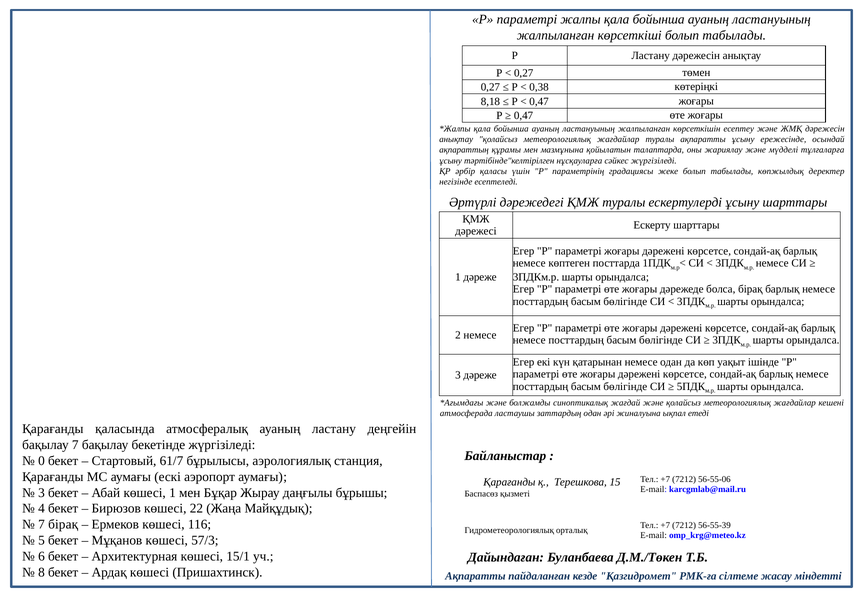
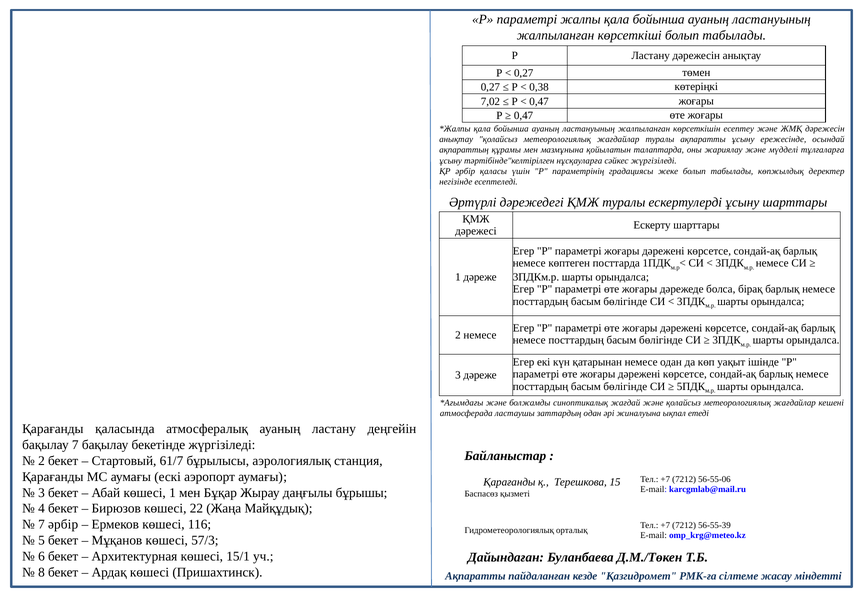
8,18: 8,18 -> 7,02 (490, 102)
0: 0 -> 2 (41, 461)
7 бірақ: бірақ -> әрбір (63, 525)
